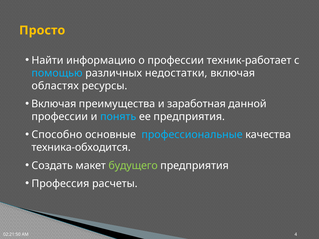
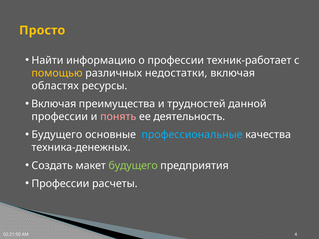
помощью colour: light blue -> yellow (57, 73)
заработная: заработная -> трудностей (196, 104)
понять colour: light blue -> pink (118, 117)
ее предприятия: предприятия -> деятельность (189, 117)
Способно: Способно -> Будущего (57, 135)
техника-обходится: техника-обходится -> техника-денежных (81, 148)
Профессия: Профессия -> Профессии (60, 184)
